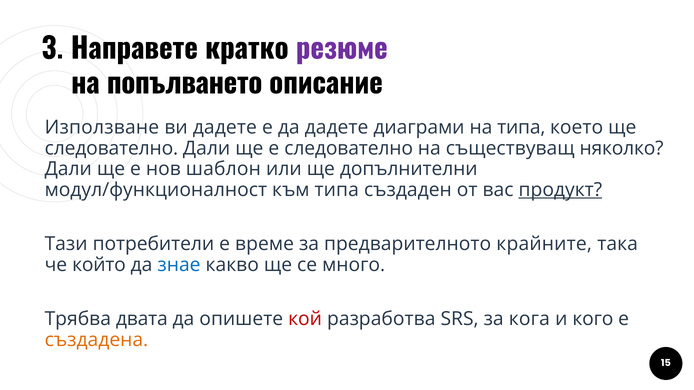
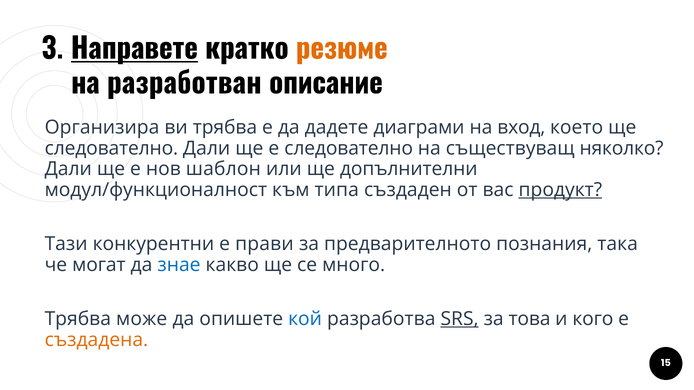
Направете underline: none -> present (134, 49)
резюме colour: purple -> orange (342, 49)
попълването: попълването -> разработван (184, 84)
Използване: Използване -> Организира (102, 128)
ви дадете: дадете -> трябва (225, 128)
на типа: типа -> вход (521, 128)
потребители: потребители -> конкурентни (153, 244)
време: време -> прави (264, 244)
крайните: крайните -> познания (544, 244)
който: който -> могат (99, 265)
двата: двата -> може (142, 319)
кой colour: red -> blue (305, 319)
SRS underline: none -> present (460, 319)
кога: кога -> това (530, 319)
